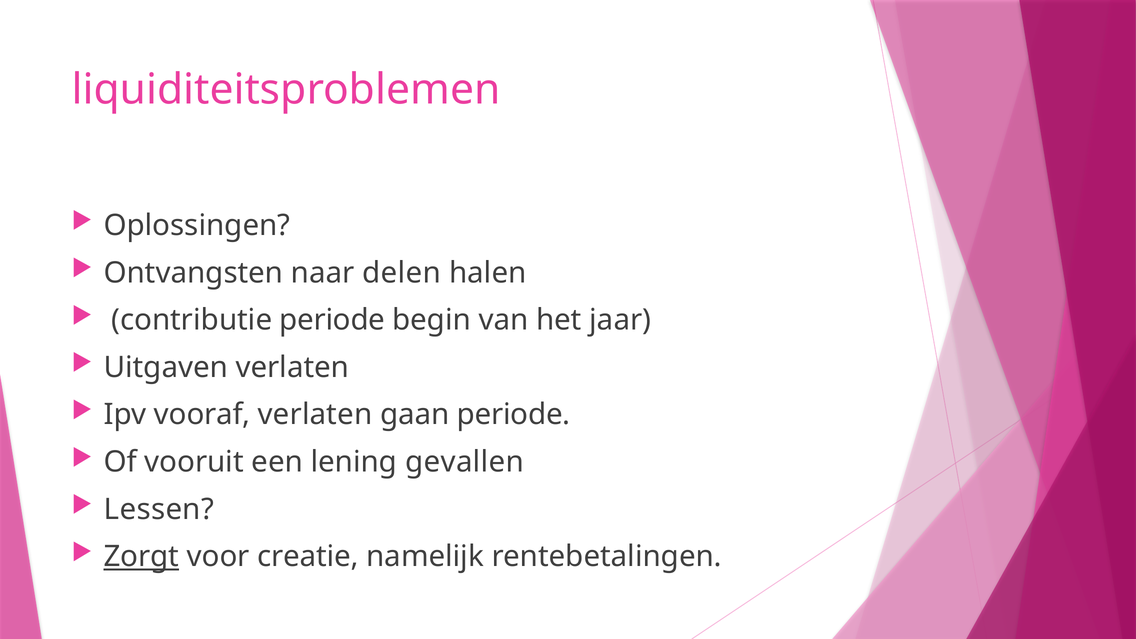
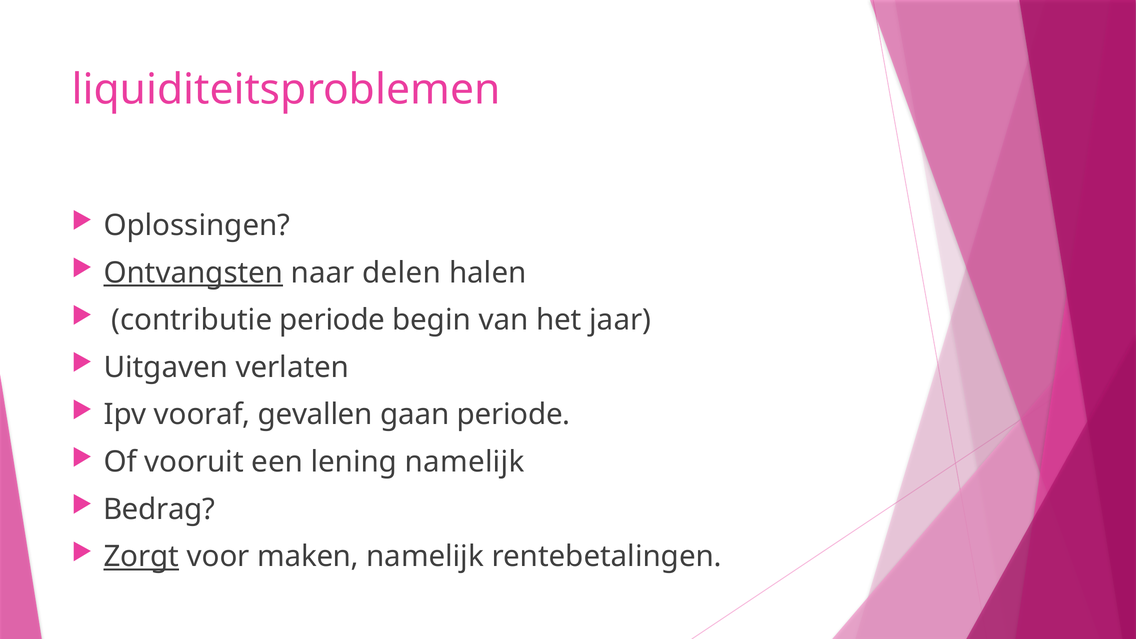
Ontvangsten underline: none -> present (193, 273)
vooraf verlaten: verlaten -> gevallen (315, 415)
lening gevallen: gevallen -> namelijk (465, 462)
Lessen: Lessen -> Bedrag (159, 509)
creatie: creatie -> maken (308, 557)
